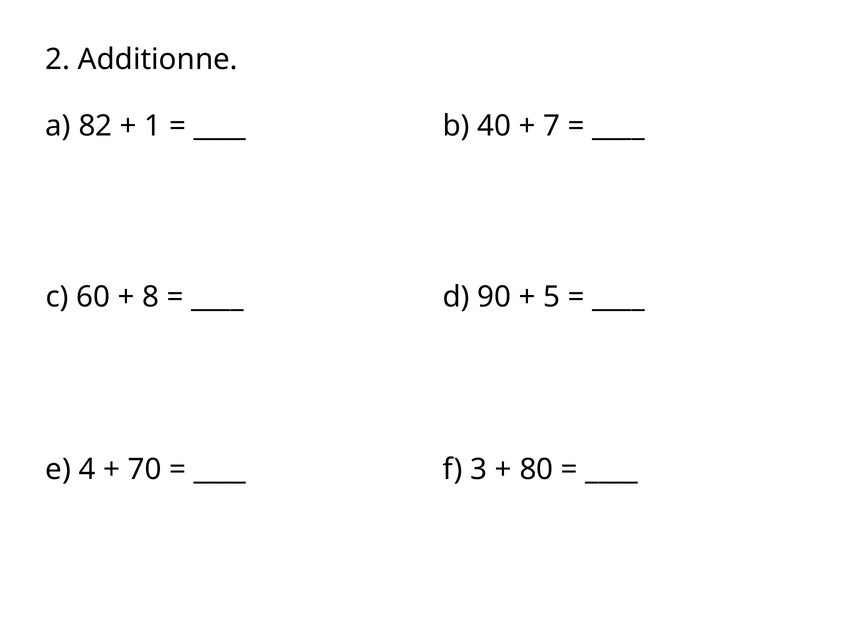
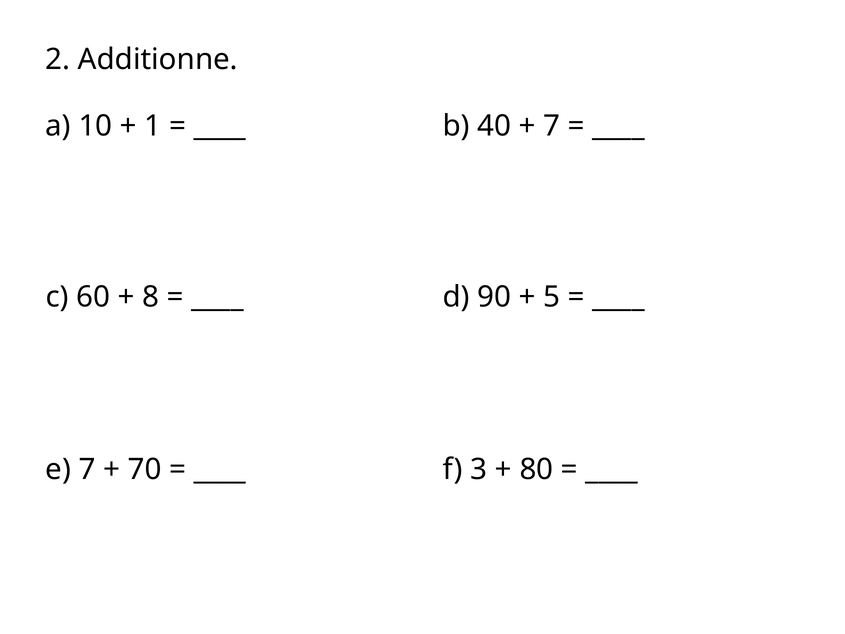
82: 82 -> 10 (95, 126)
e 4: 4 -> 7 (87, 469)
